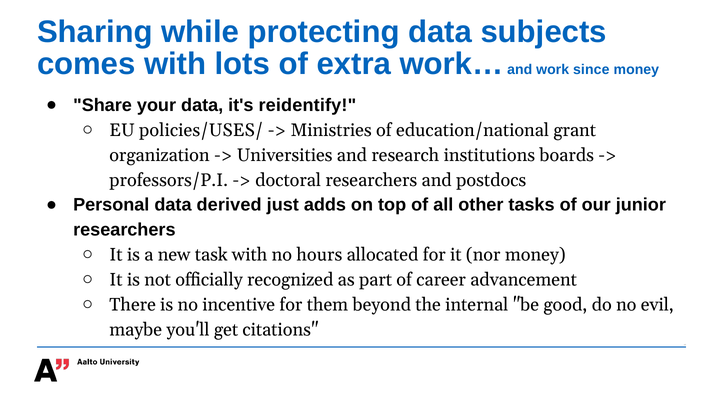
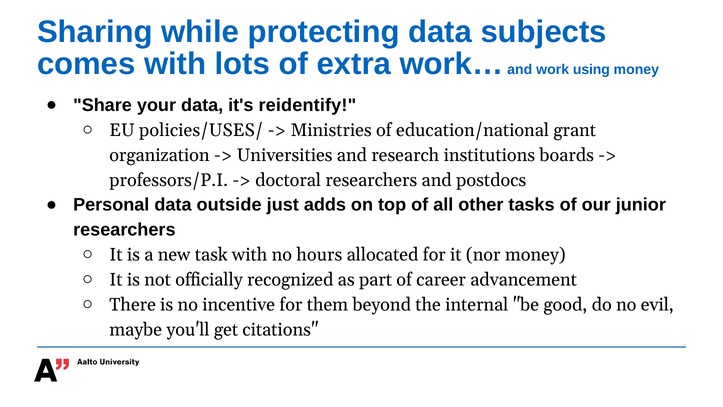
since: since -> using (591, 70)
derived: derived -> outside (229, 205)
